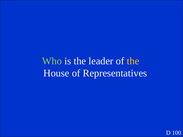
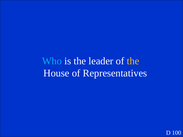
Who colour: light green -> light blue (52, 61)
